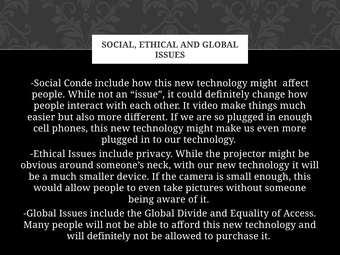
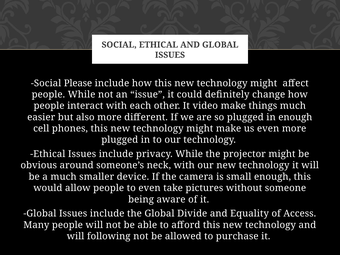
Conde: Conde -> Please (78, 83)
will definitely: definitely -> following (109, 236)
